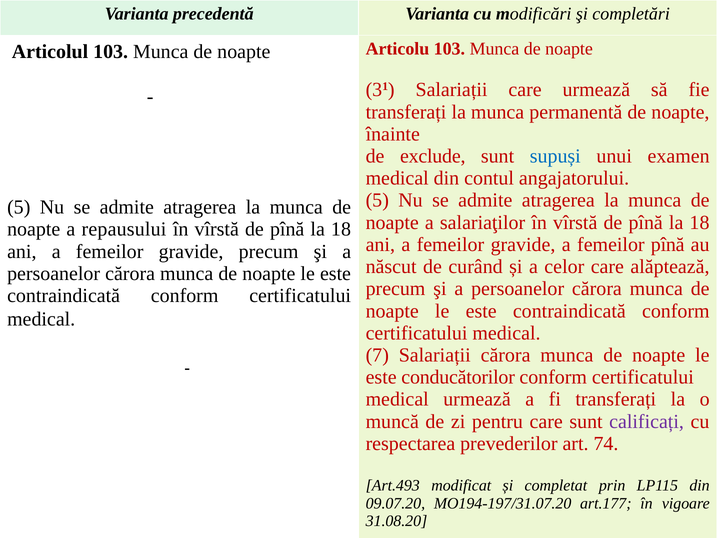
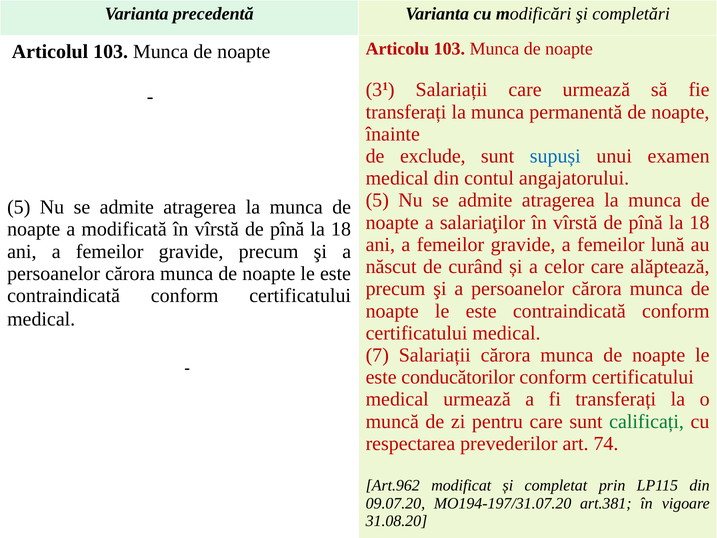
repausului: repausului -> modificată (124, 229)
femeilor pînă: pînă -> lună (668, 245)
calificați colour: purple -> green (647, 421)
Art.493: Art.493 -> Art.962 (393, 485)
art.177: art.177 -> art.381 (606, 503)
